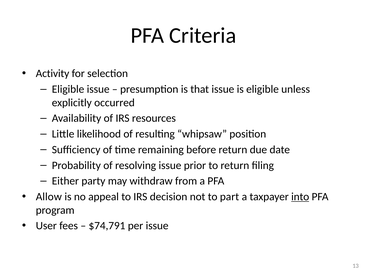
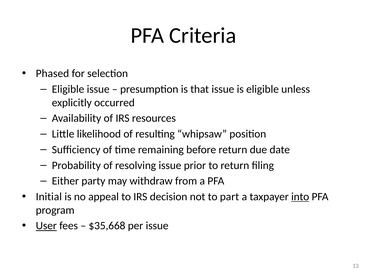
Activity: Activity -> Phased (52, 74)
Allow: Allow -> Initial (49, 197)
User underline: none -> present (46, 226)
$74,791: $74,791 -> $35,668 (107, 226)
